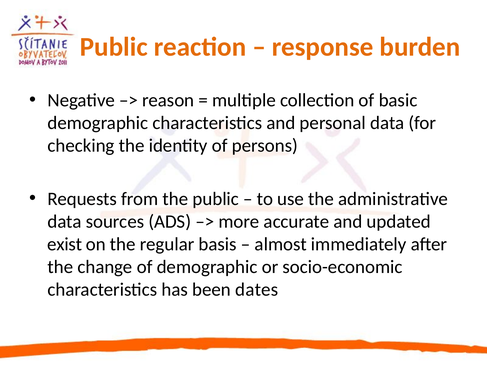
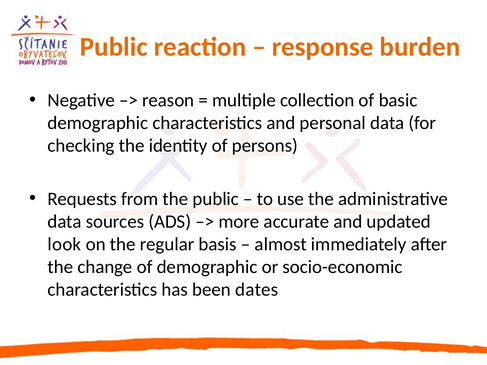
exist: exist -> look (64, 244)
